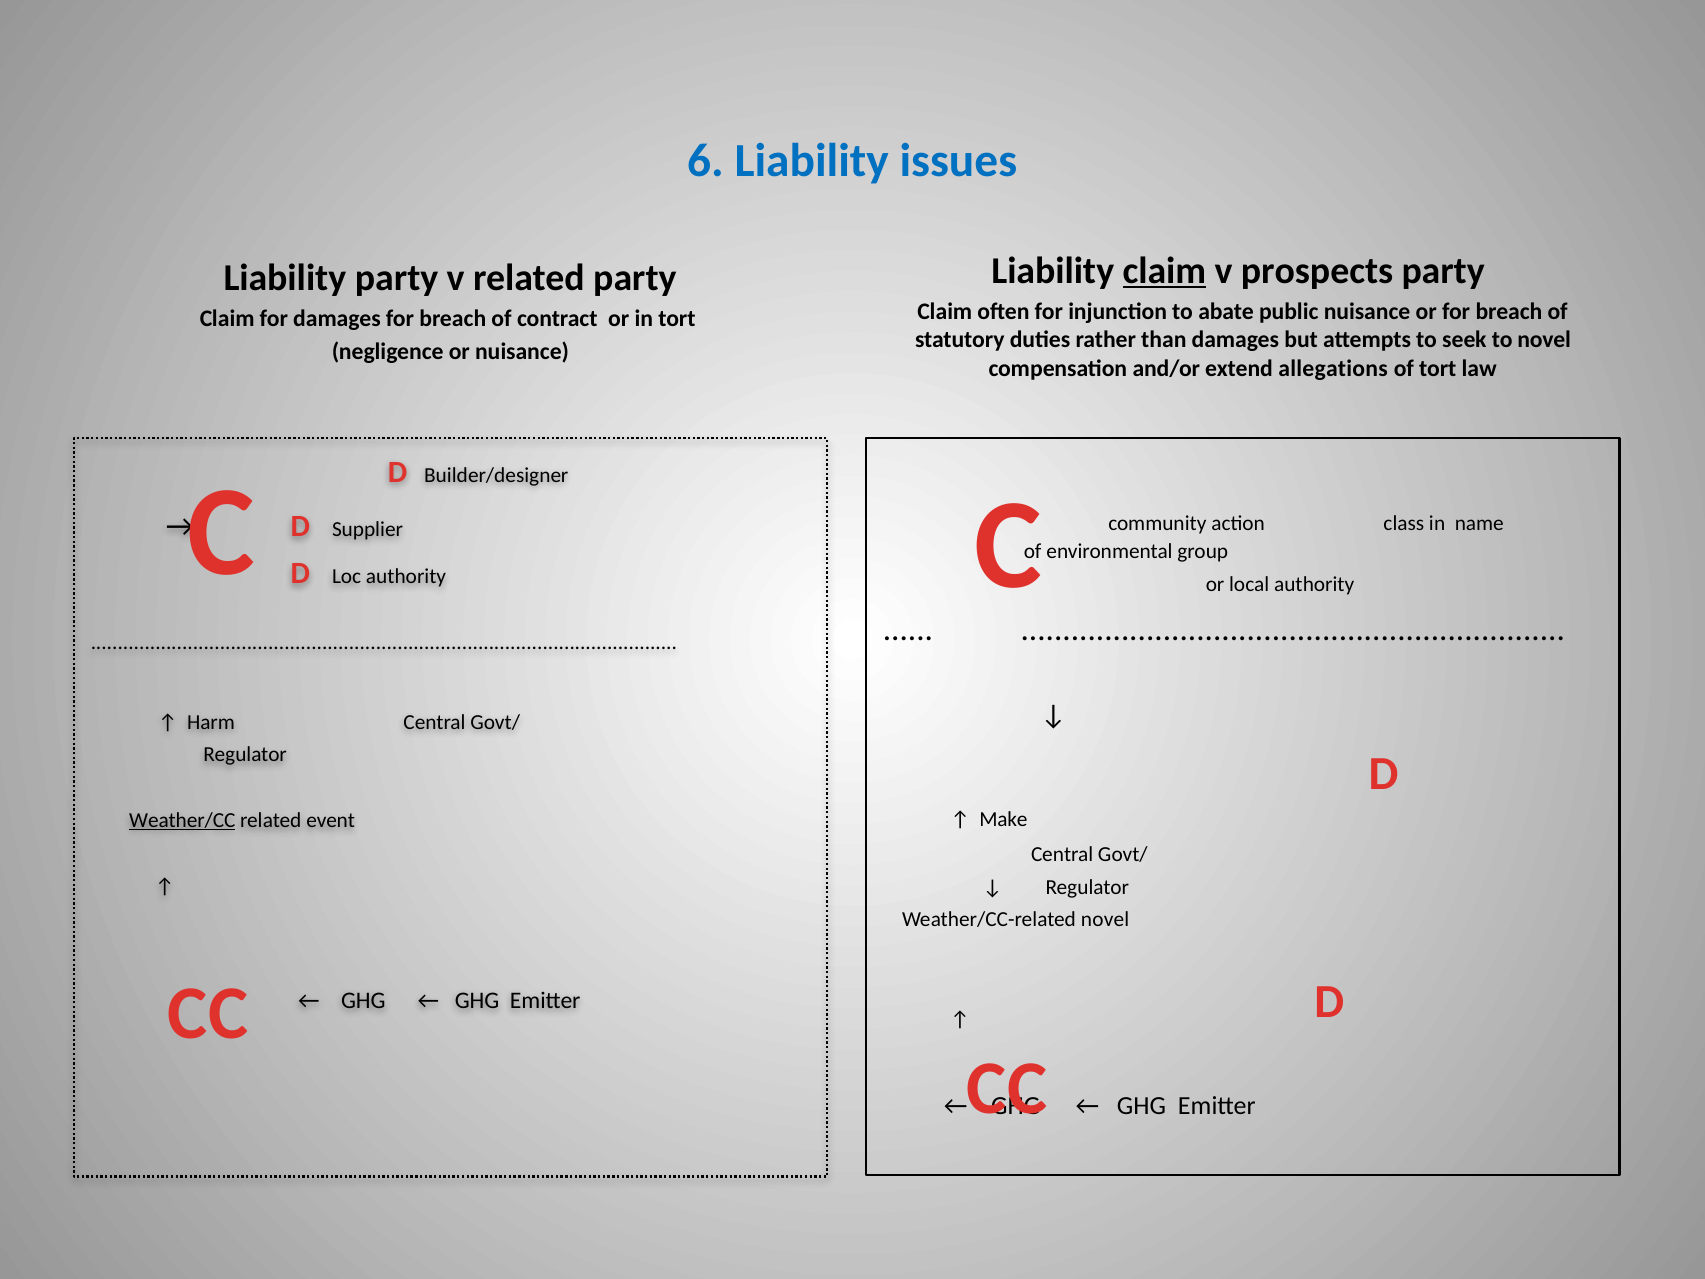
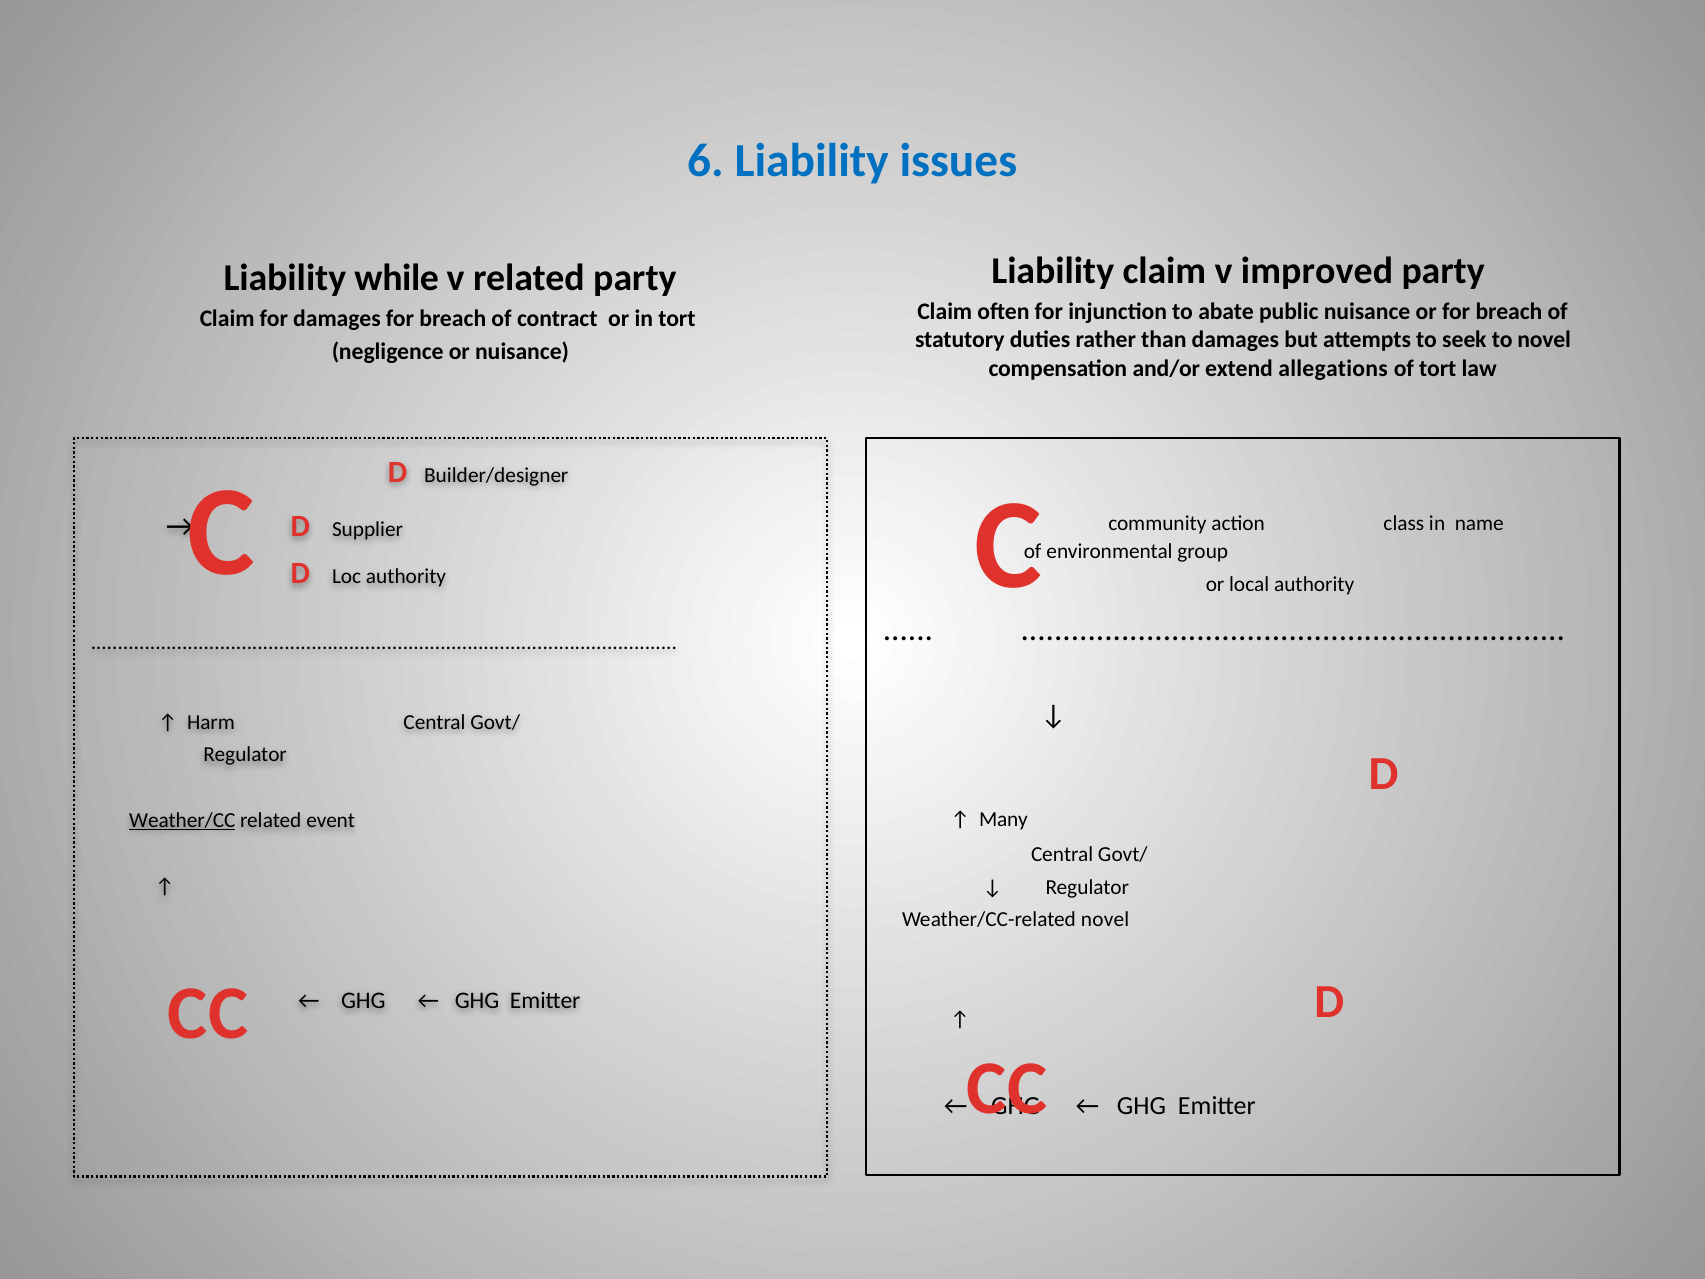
claim underline: present -> none (1164, 271)
prospects: prospects -> improved (1317, 271)
Liability party: party -> while (397, 278)
Make: Make -> Many (1003, 819)
